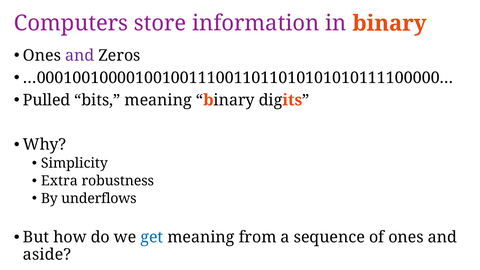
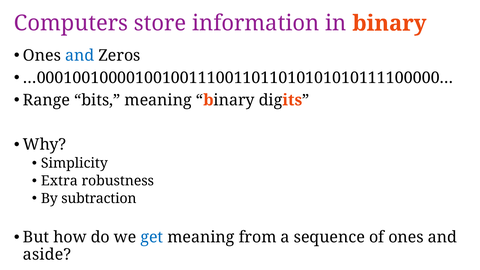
and colour: purple -> blue (80, 56)
Pulled: Pulled -> Range (47, 100)
underflows: underflows -> subtraction (99, 199)
